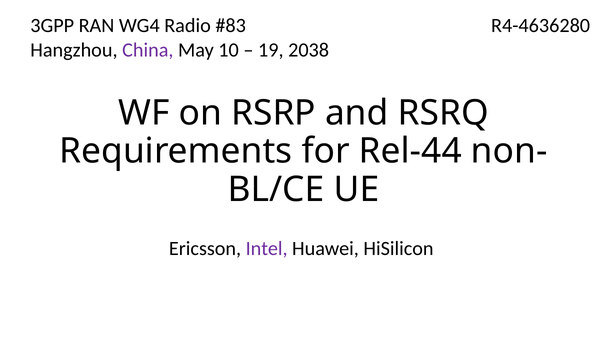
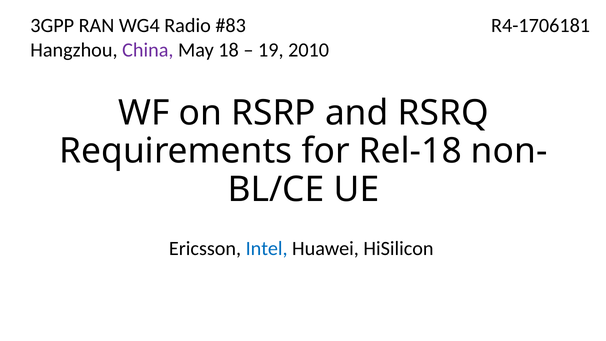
R4-4636280: R4-4636280 -> R4-1706181 (541, 26)
10: 10 -> 18 (229, 50)
2038: 2038 -> 2010 (309, 50)
Rel-44: Rel-44 -> Rel-18 (410, 151)
Intel colour: purple -> blue (267, 249)
